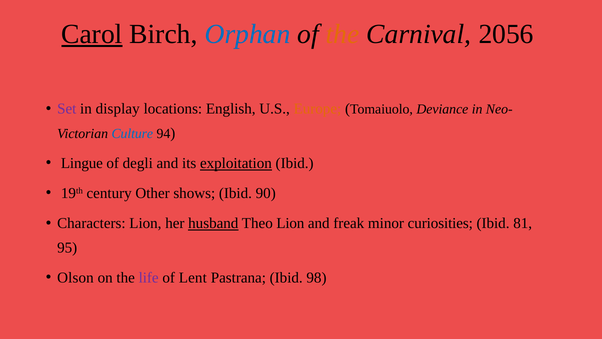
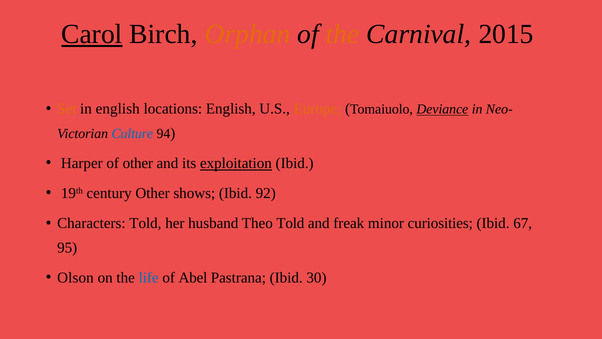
Orphan colour: blue -> orange (248, 34)
2056: 2056 -> 2015 (506, 34)
Set colour: purple -> orange (67, 109)
in display: display -> english (118, 109)
Deviance underline: none -> present (442, 109)
Lingue: Lingue -> Harper (82, 163)
of degli: degli -> other (138, 163)
90: 90 -> 92 (266, 193)
Characters Lion: Lion -> Told (145, 223)
husband underline: present -> none (213, 223)
Theo Lion: Lion -> Told (290, 223)
81: 81 -> 67 (523, 223)
life colour: purple -> blue (149, 278)
Lent: Lent -> Abel (193, 278)
98: 98 -> 30 (316, 278)
